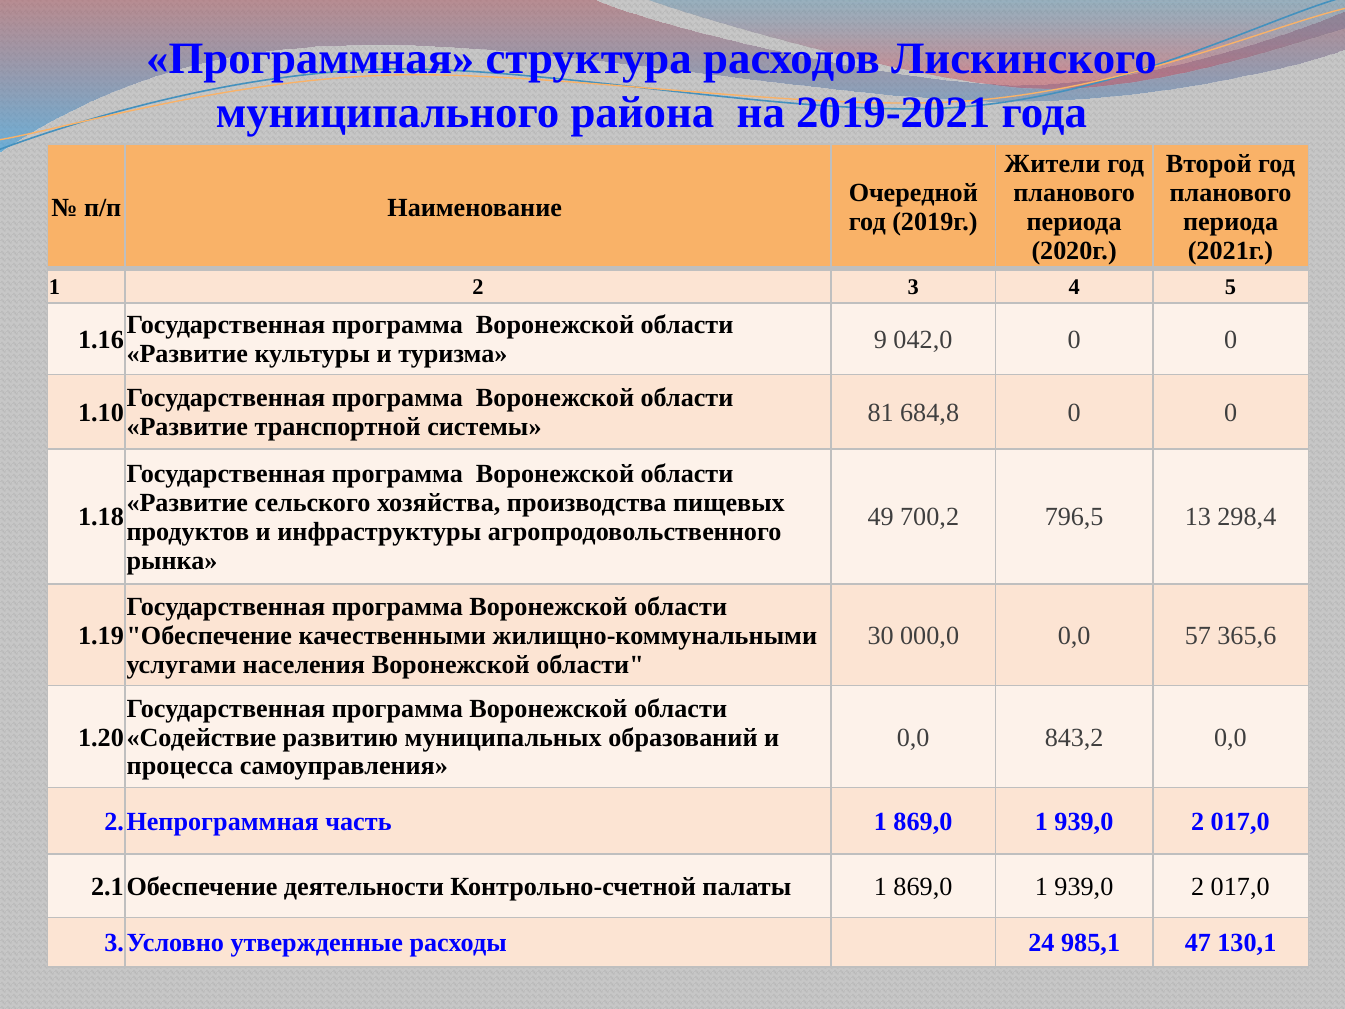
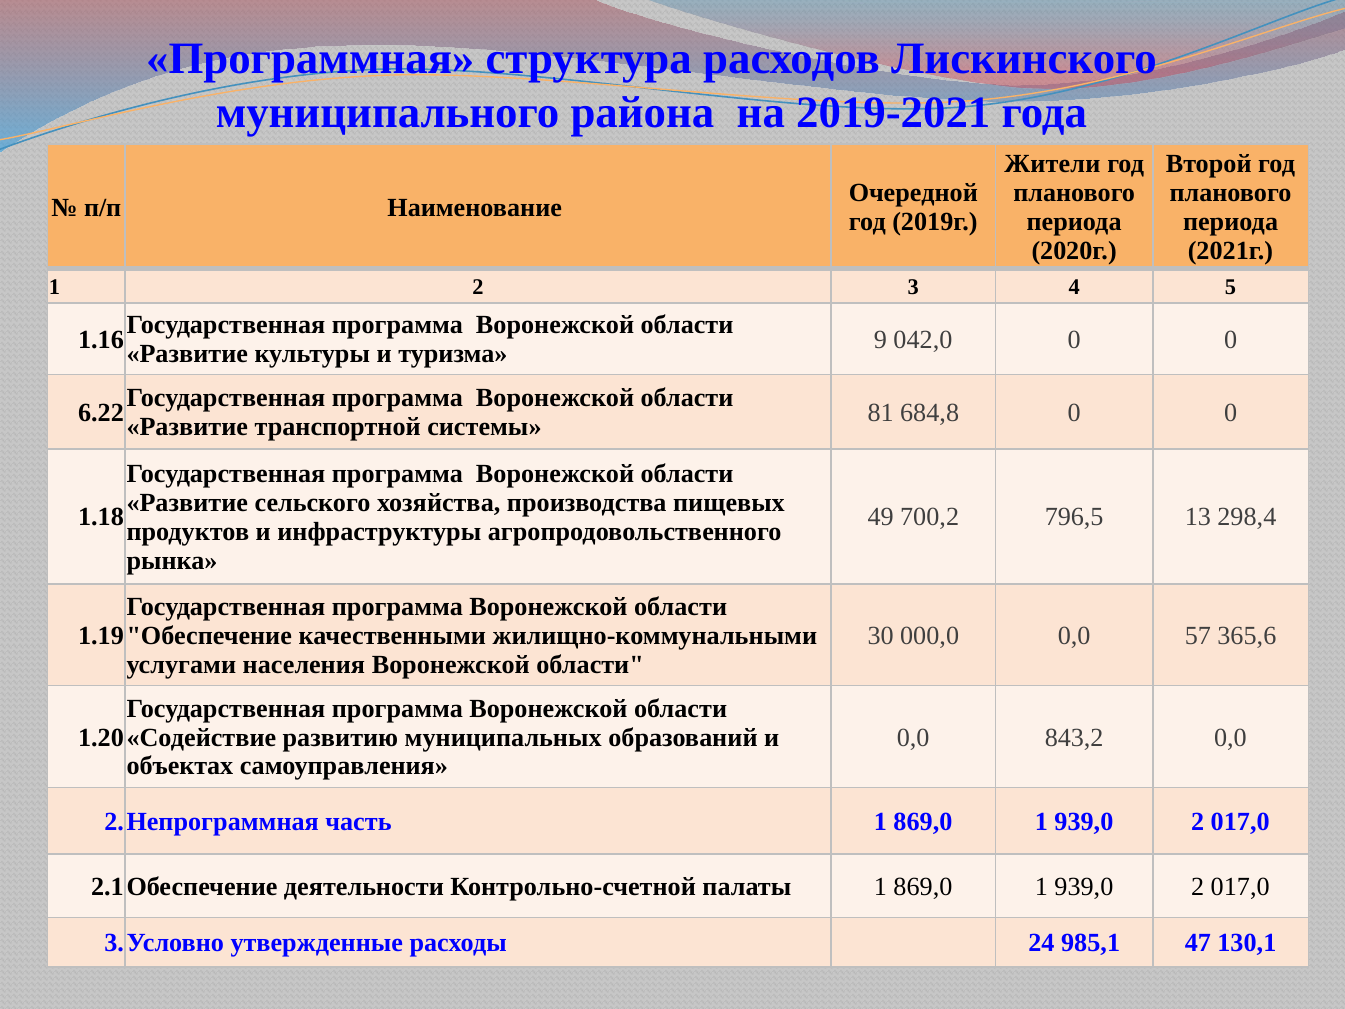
1.10: 1.10 -> 6.22 (101, 413)
процесса: процесса -> объектах (180, 766)
